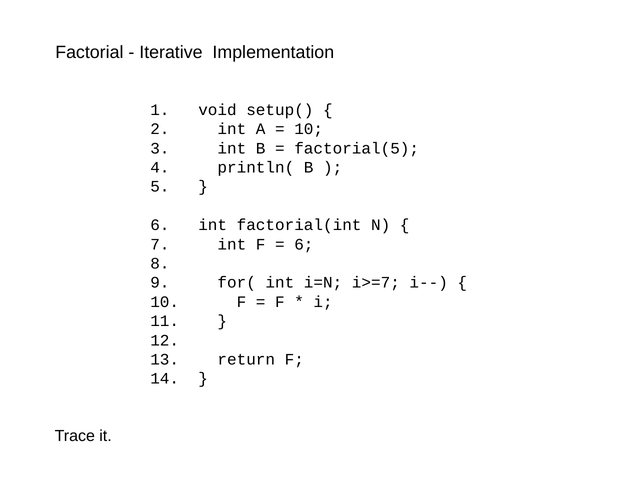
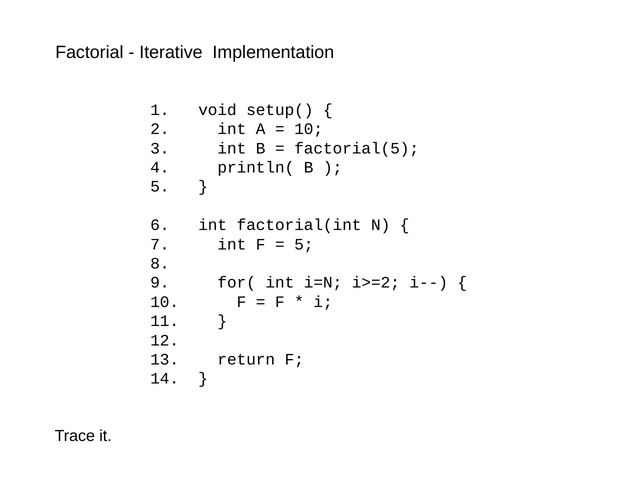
6: 6 -> 5 (304, 244)
i>=7: i>=7 -> i>=2 (376, 283)
